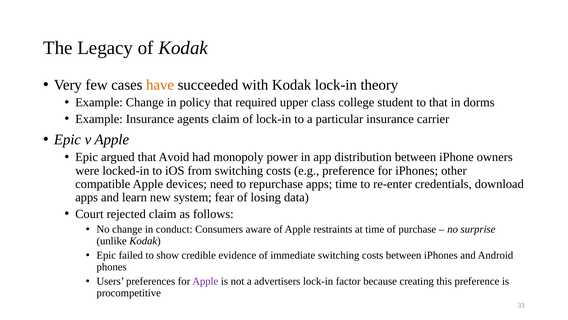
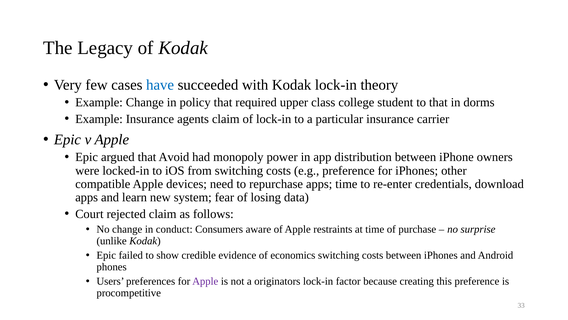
have colour: orange -> blue (160, 85)
immediate: immediate -> economics (293, 255)
advertisers: advertisers -> originators (277, 281)
